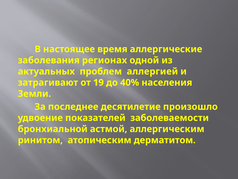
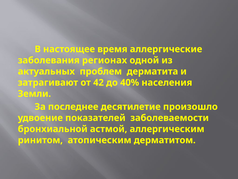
аллергией: аллергией -> дерматита (152, 71)
19: 19 -> 42 (98, 82)
